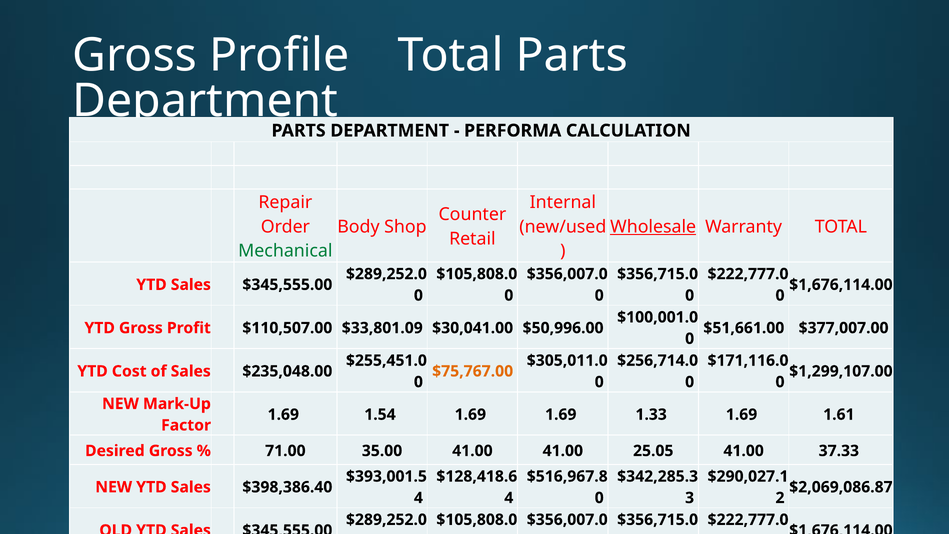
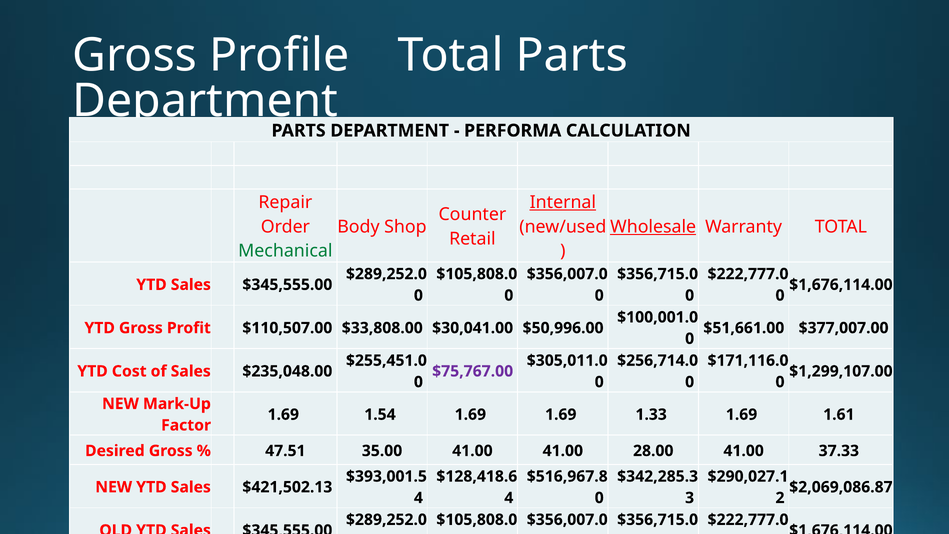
Internal underline: none -> present (563, 202)
$33,801.09: $33,801.09 -> $33,808.00 (382, 328)
$75,767.00 colour: orange -> purple (473, 371)
71.00: 71.00 -> 47.51 (285, 451)
25.05: 25.05 -> 28.00 (653, 451)
$398,386.40: $398,386.40 -> $421,502.13 (287, 487)
